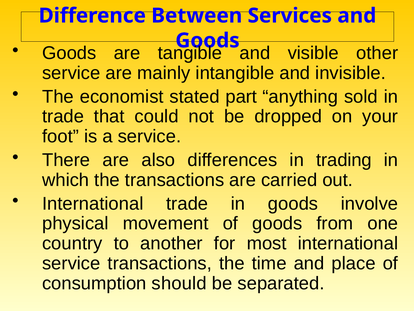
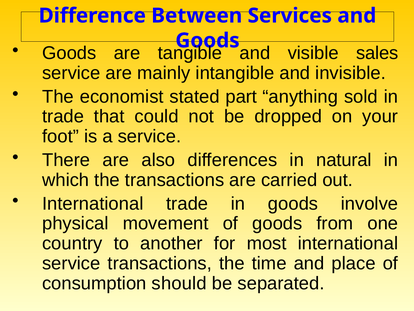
other: other -> sales (377, 53)
trading: trading -> natural (344, 160)
